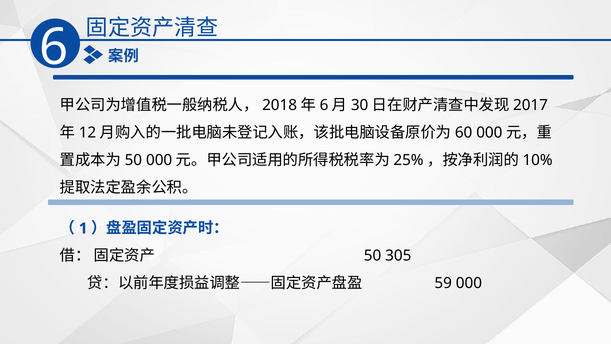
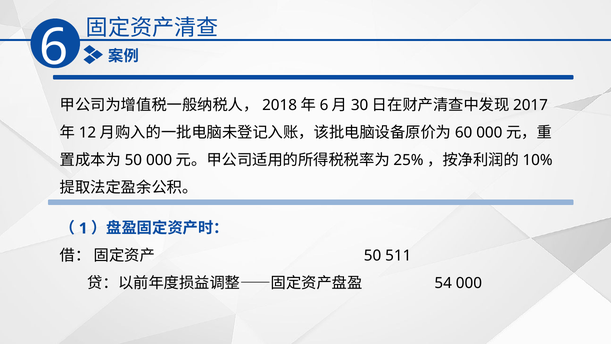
305: 305 -> 511 (398, 256)
59: 59 -> 54 (443, 283)
